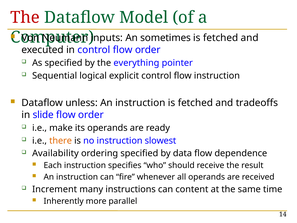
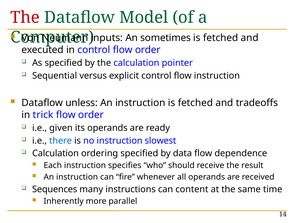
the everything: everything -> calculation (136, 63)
logical: logical -> versus (93, 76)
slide: slide -> trick (43, 115)
make: make -> given (61, 128)
there colour: orange -> blue (61, 141)
Availability: Availability -> Calculation (55, 153)
Increment: Increment -> Sequences (55, 189)
